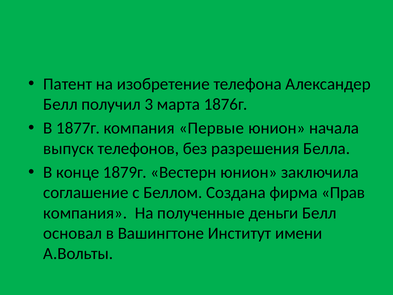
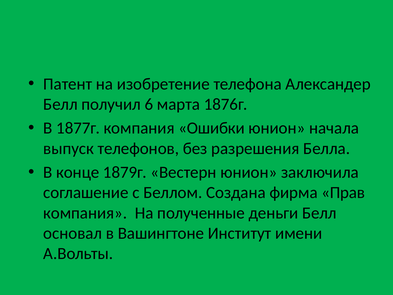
3: 3 -> 6 (149, 104)
Первые: Первые -> Ошибки (212, 128)
